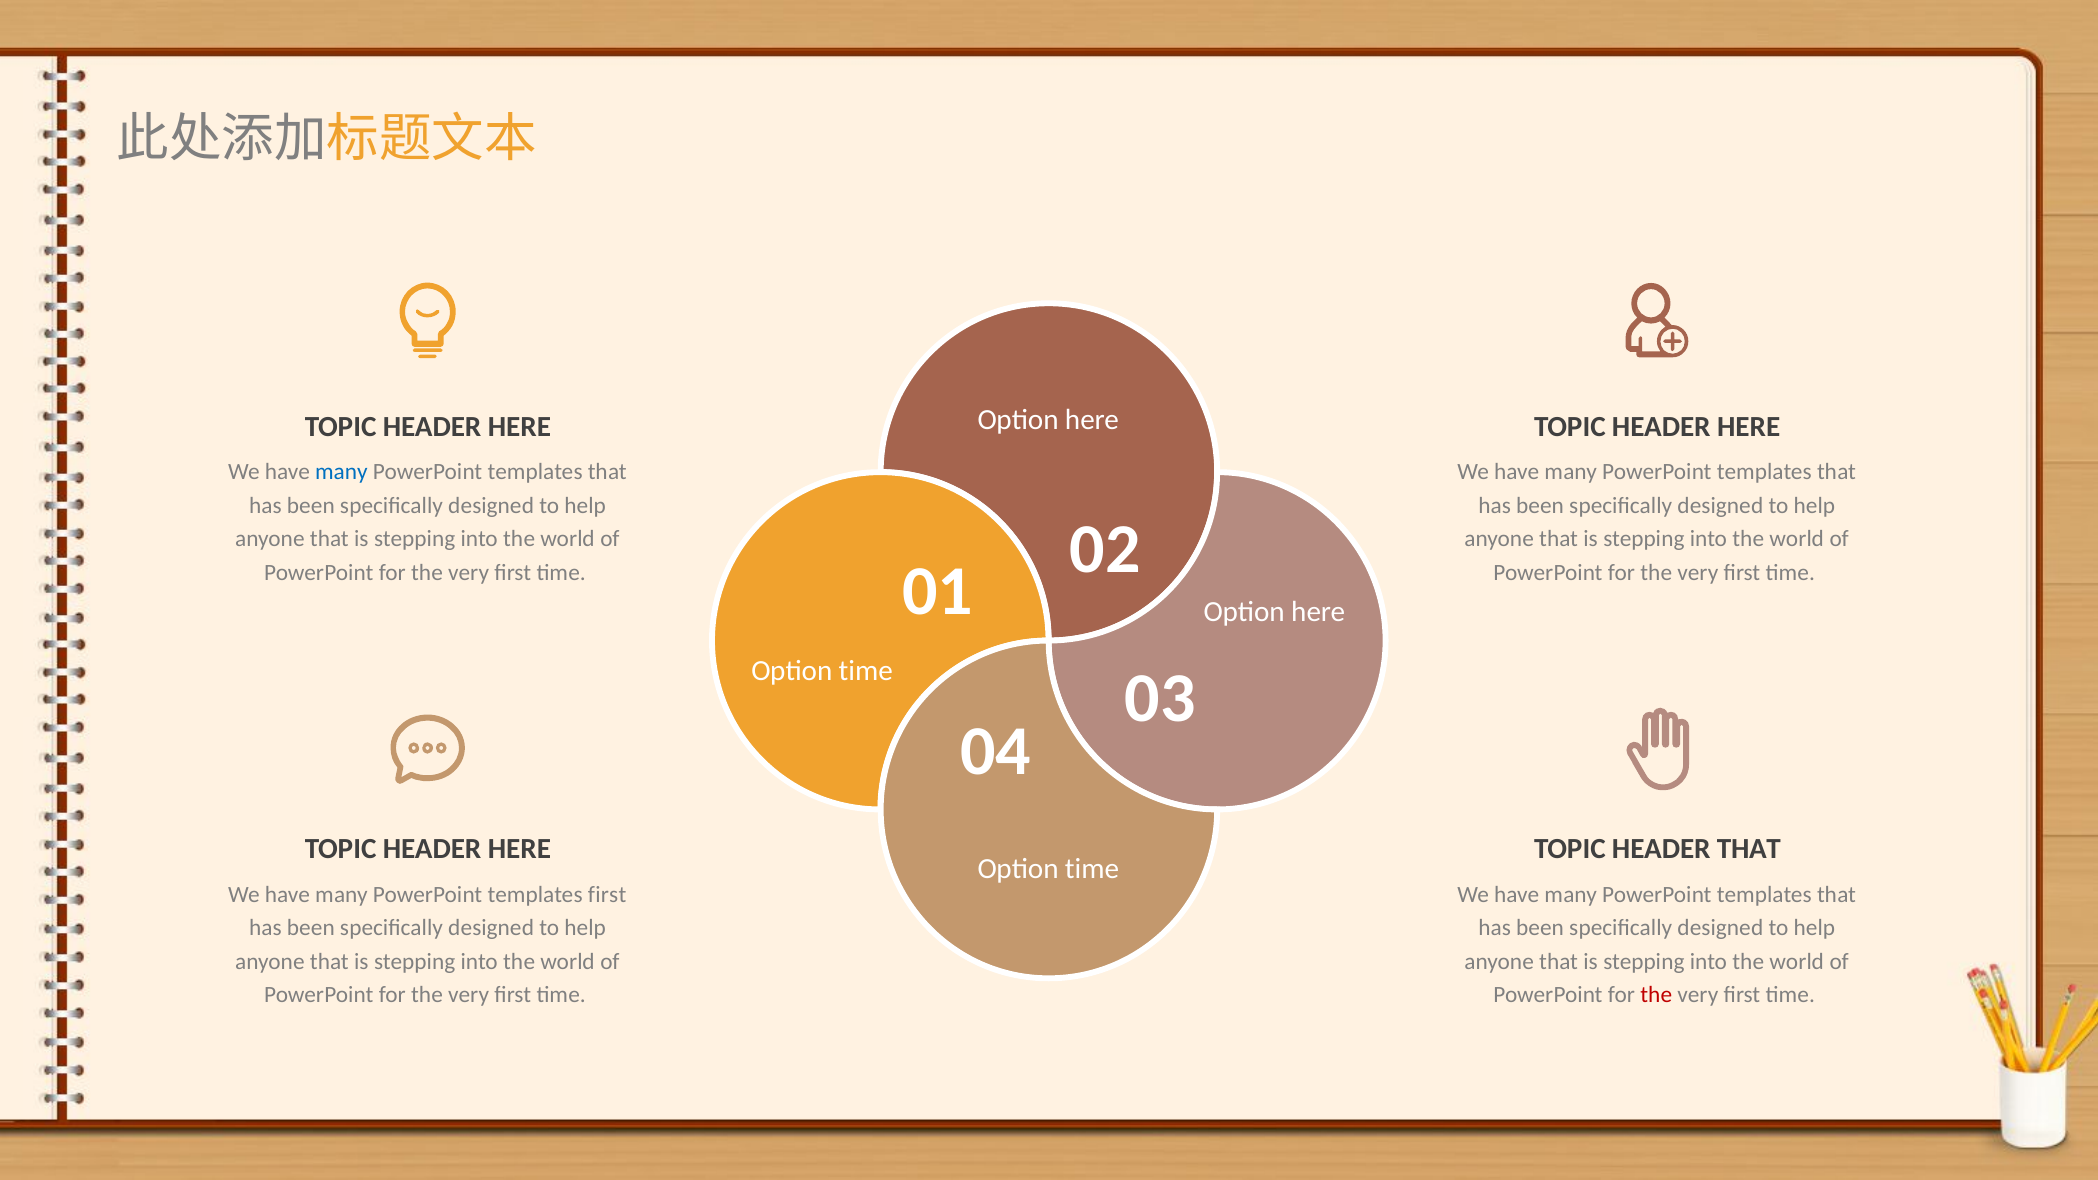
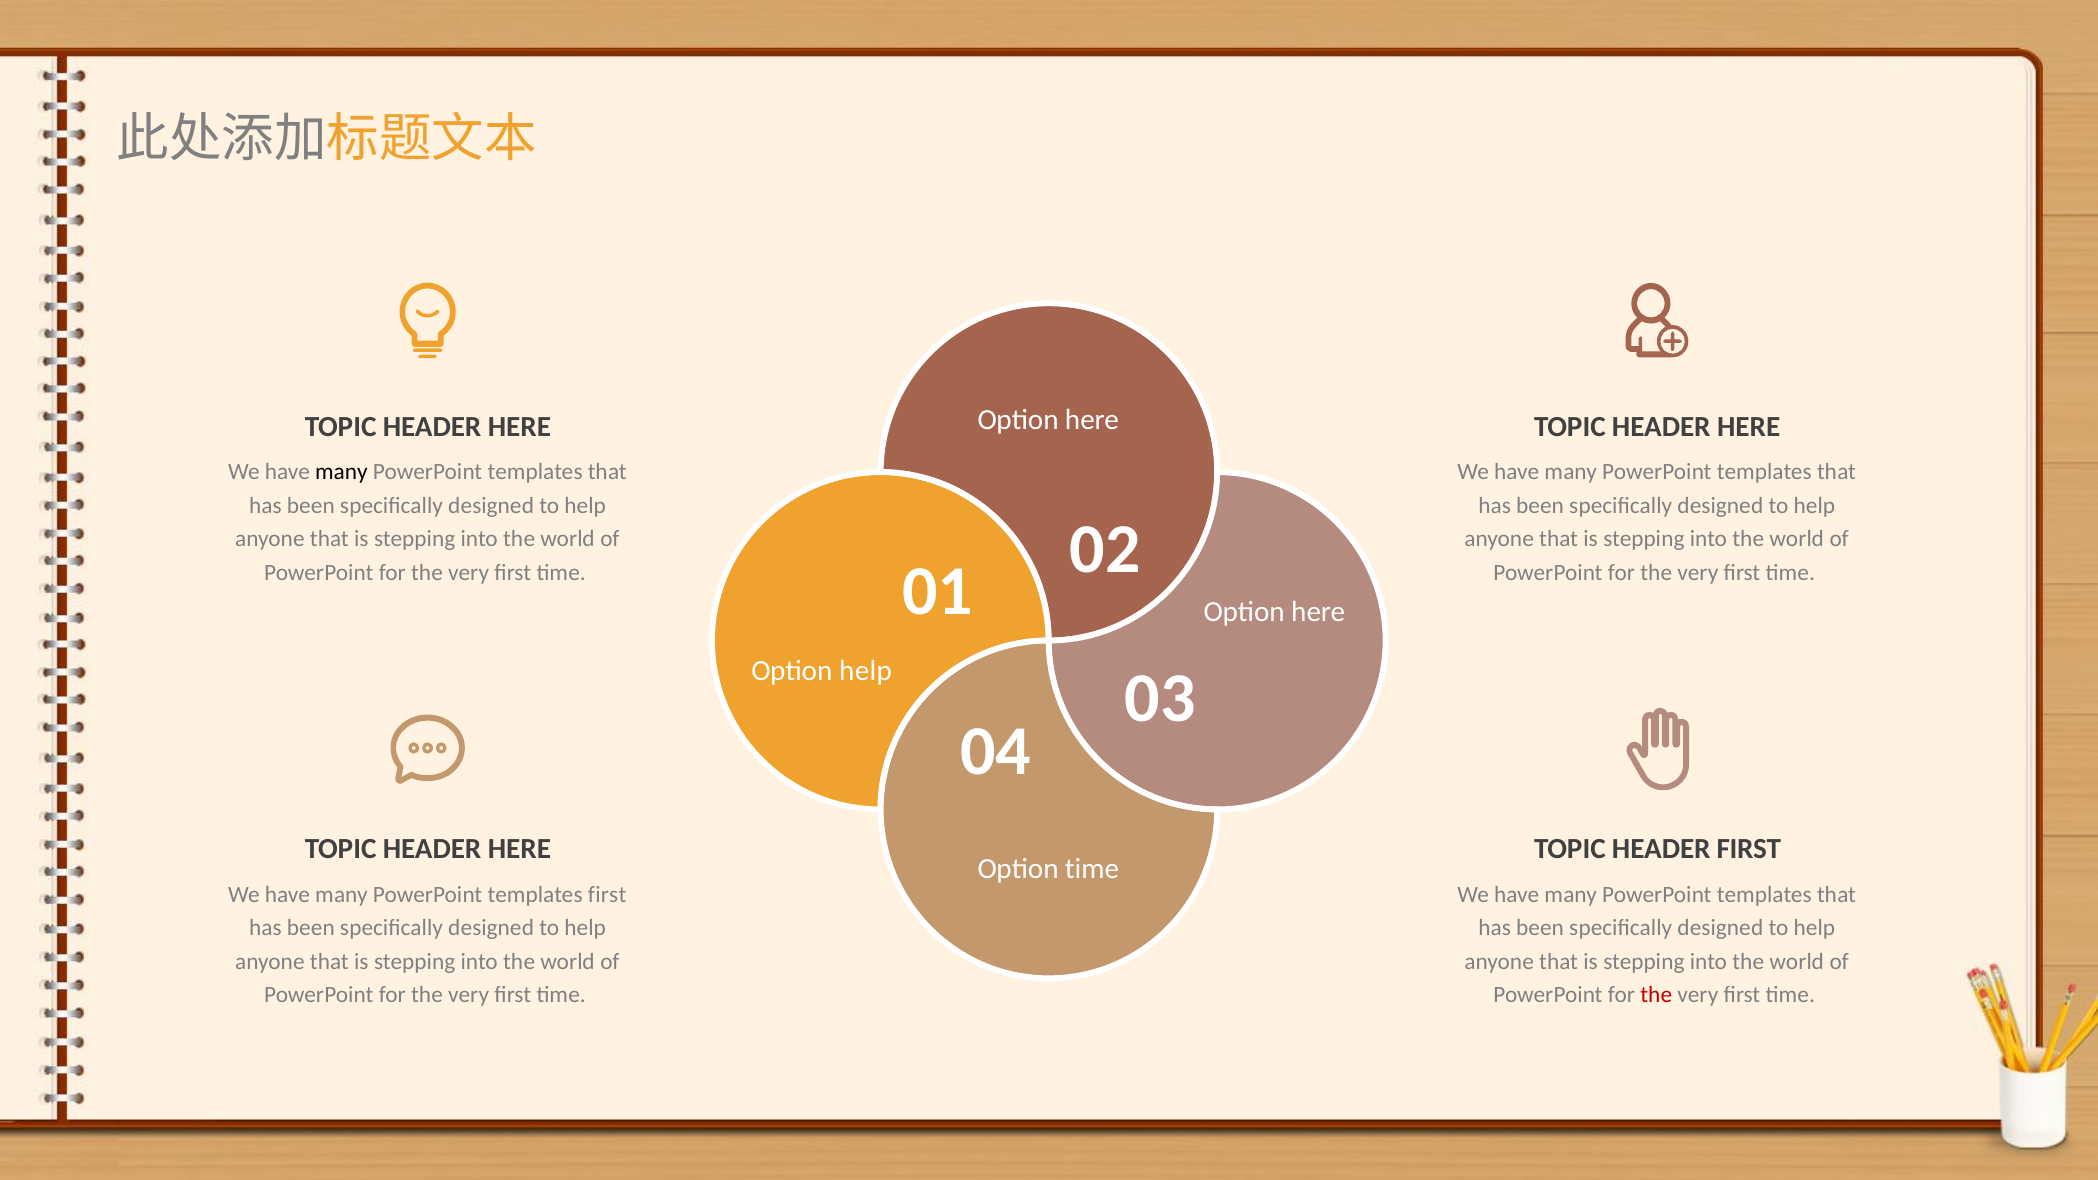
many colour: blue -> black (341, 472)
time: time -> help (866, 671)
HEADER THAT: THAT -> FIRST (1749, 849)
